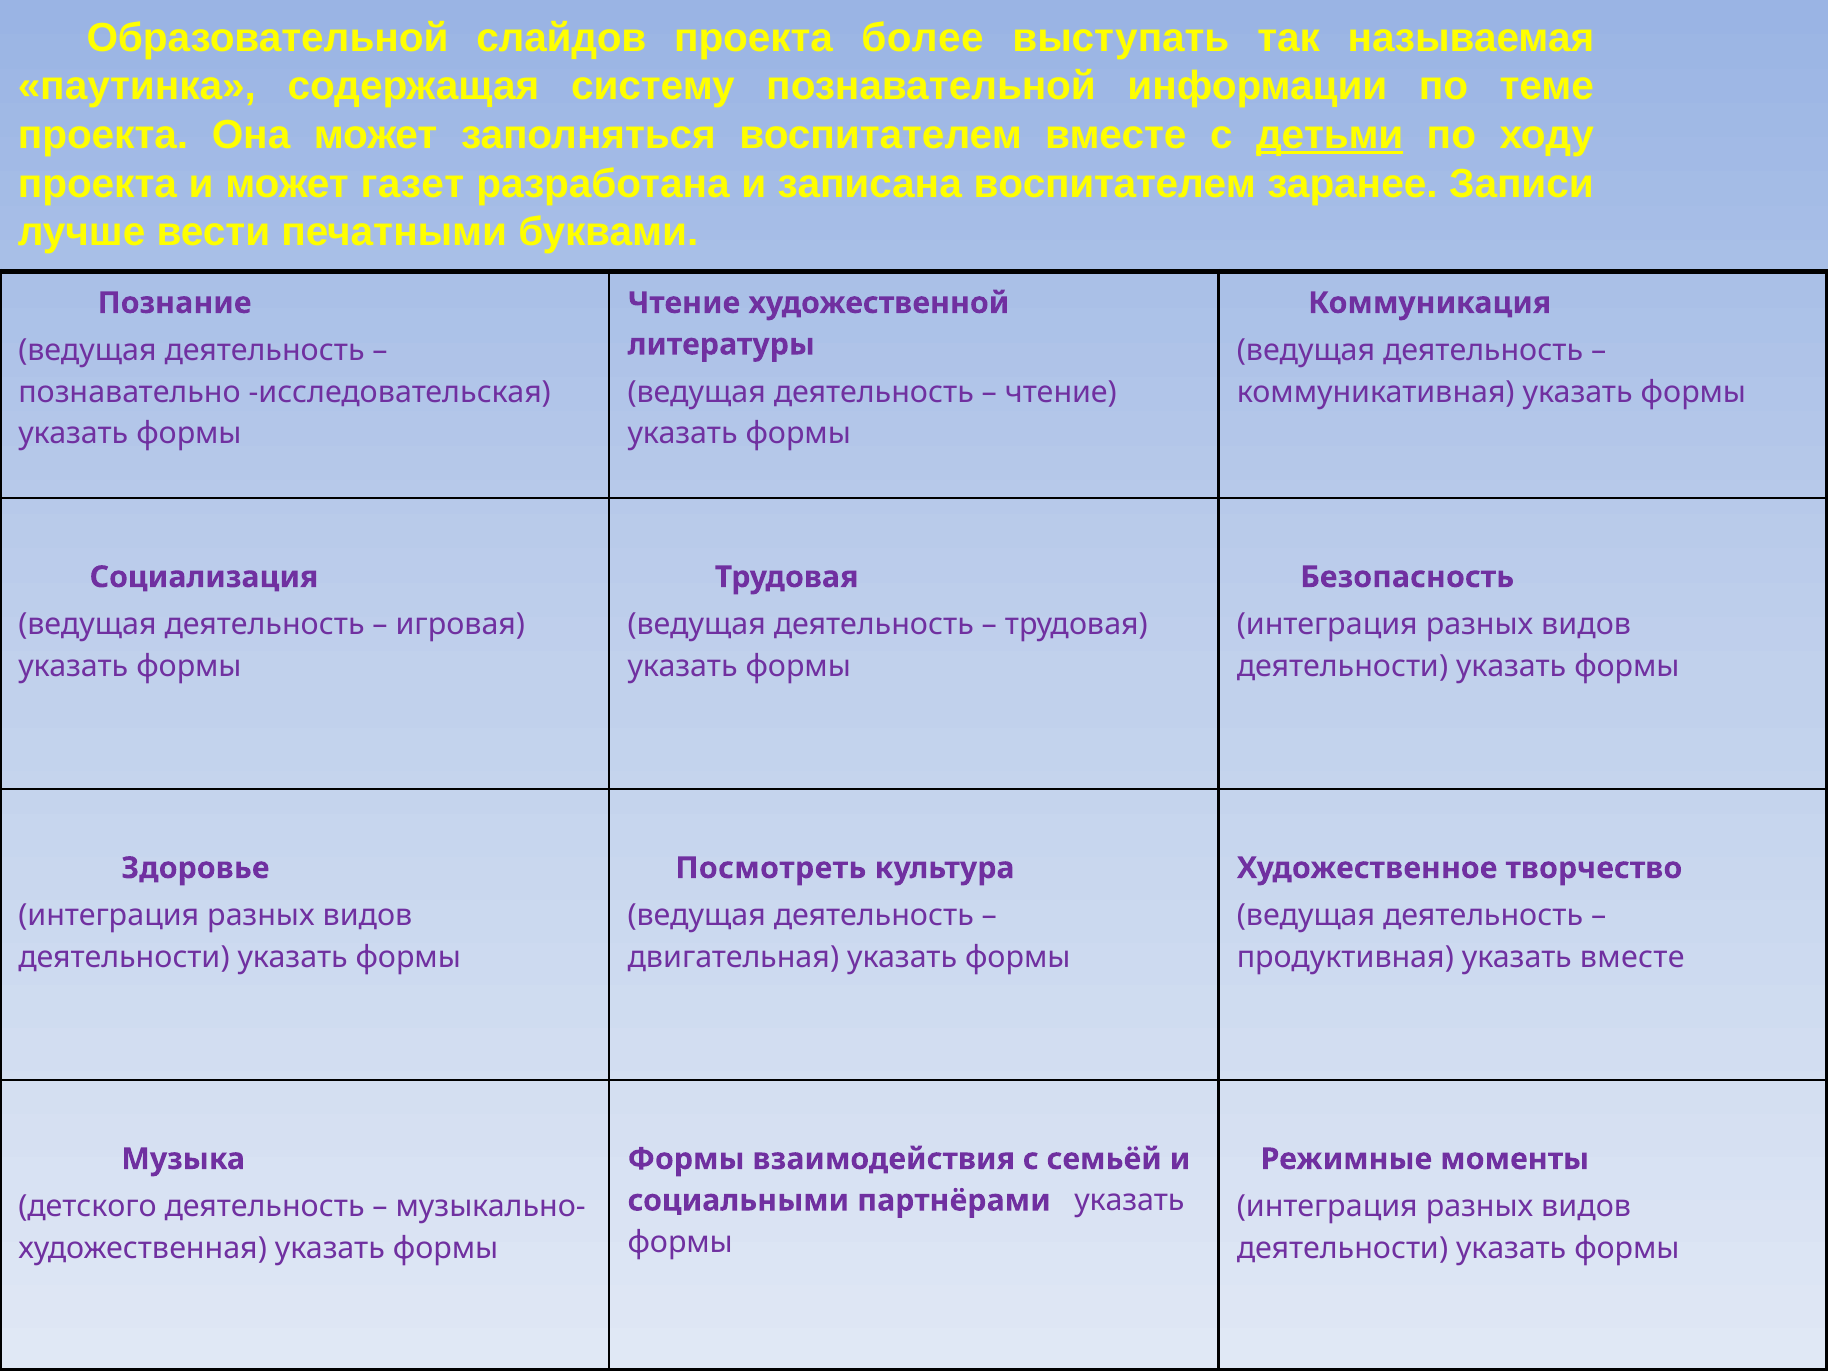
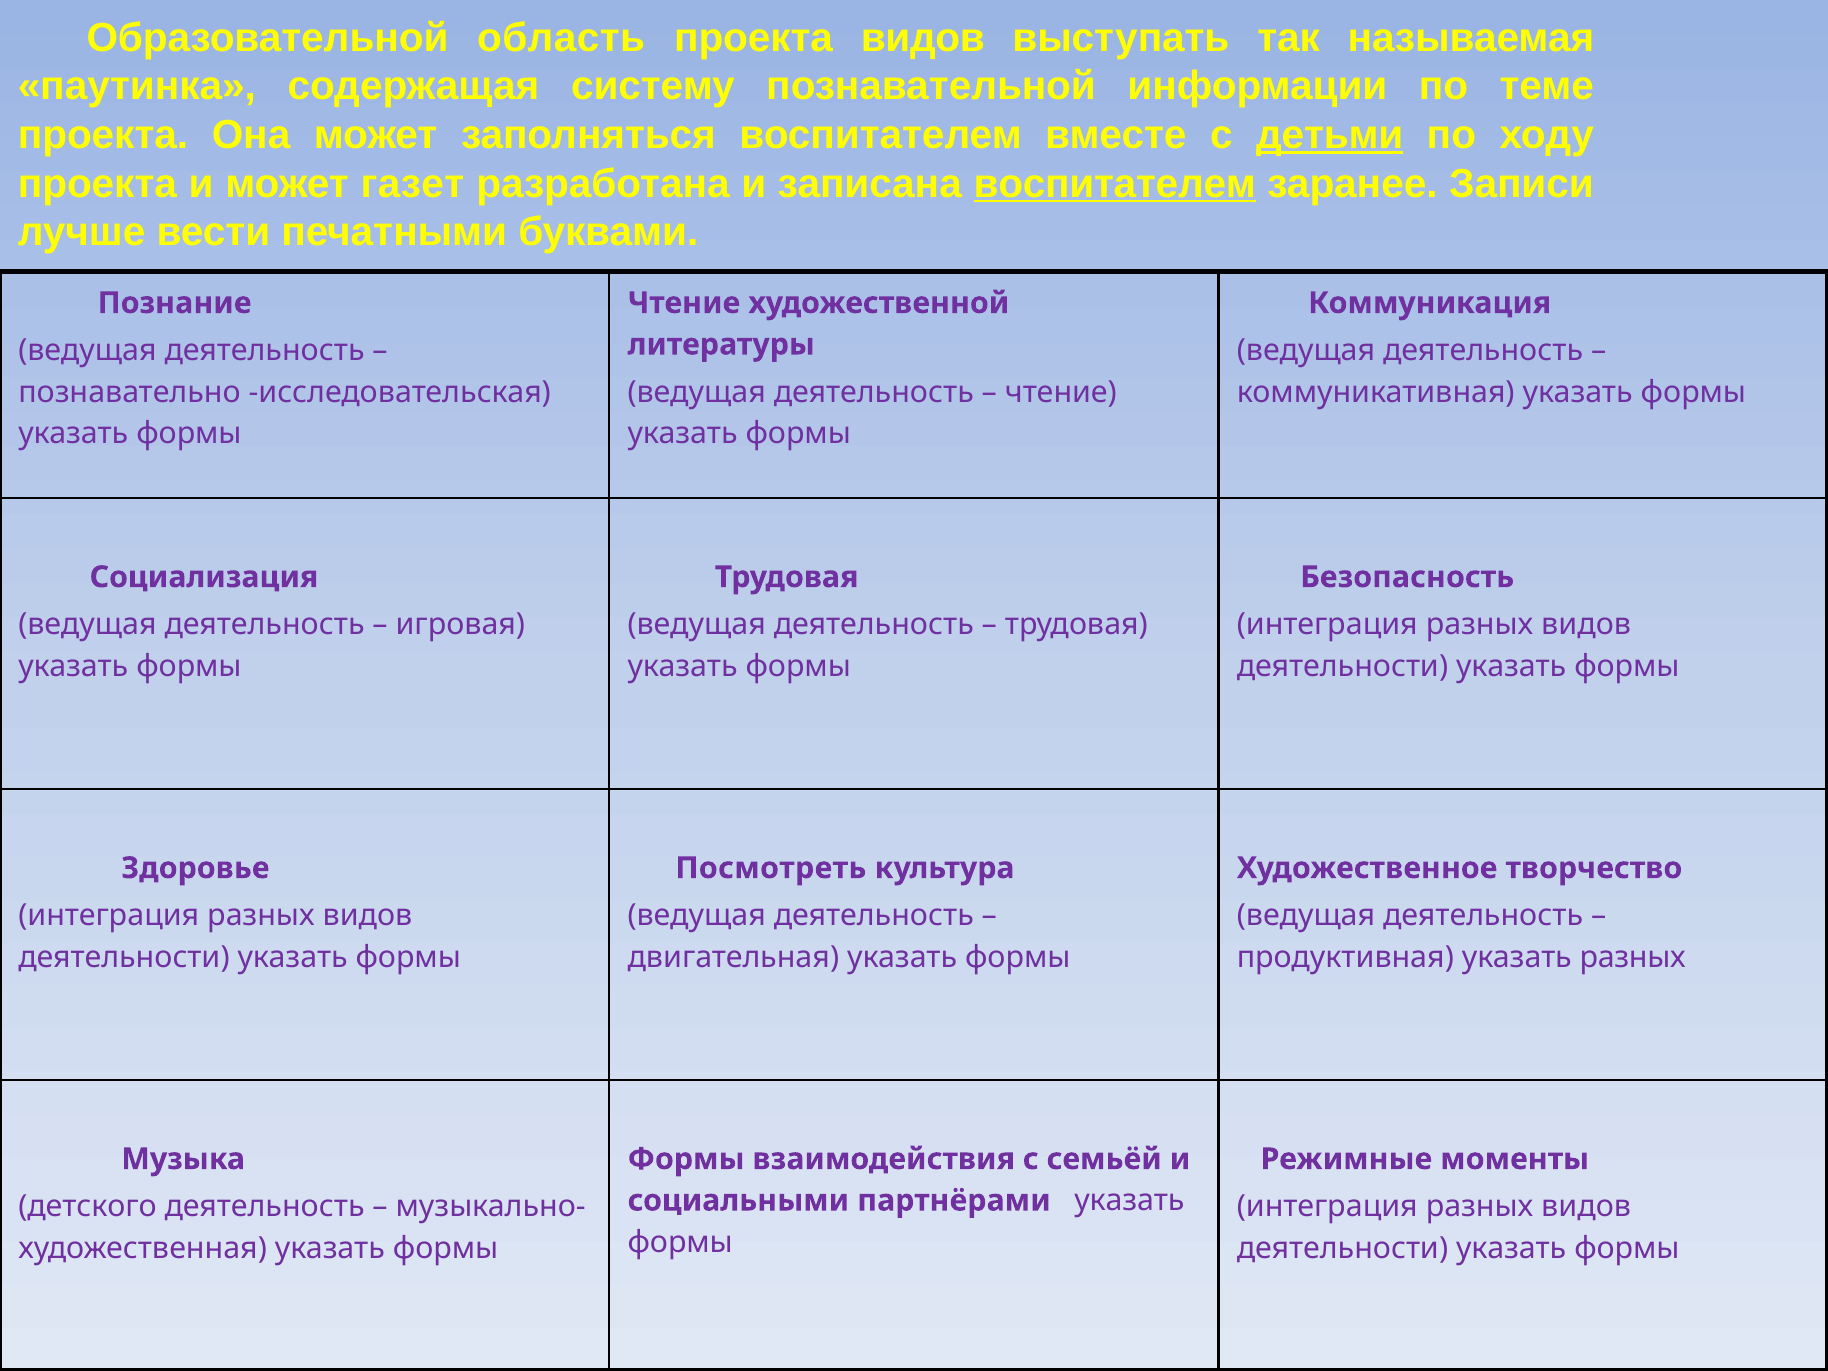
слайдов: слайдов -> область (561, 38)
проекта более: более -> видов (923, 38)
воспитателем underline: none -> present (1115, 184)
указать вместе: вместе -> разных (1633, 957)
